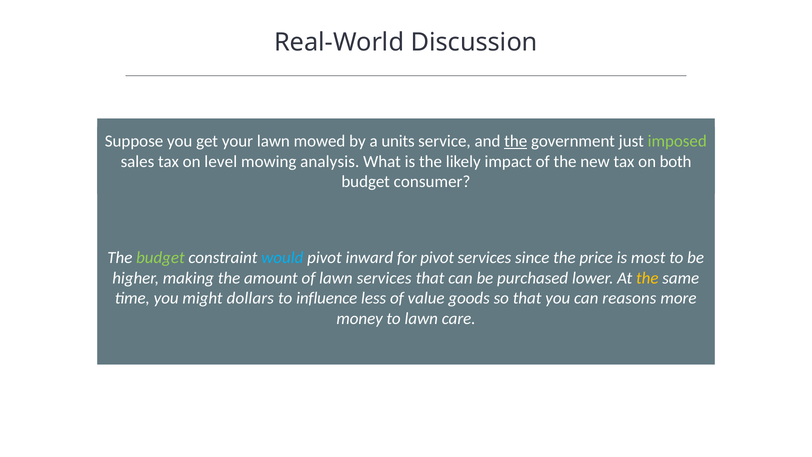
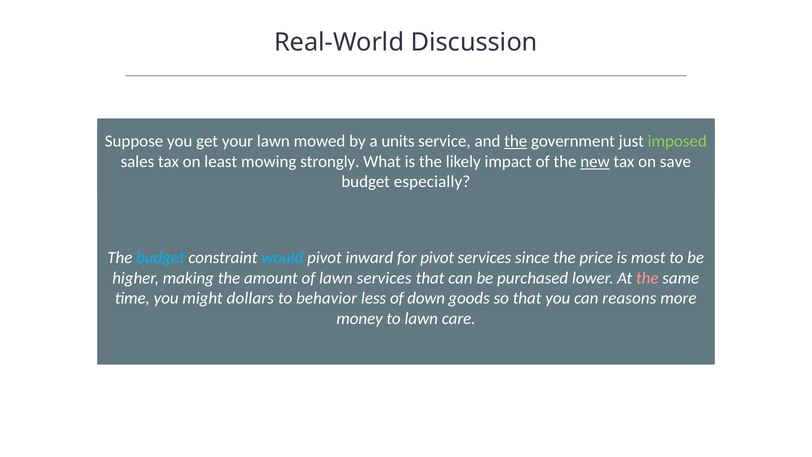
level: level -> least (221, 161)
analysis: analysis -> strongly (330, 161)
new underline: none -> present (595, 161)
both: both -> save (675, 161)
consumer: consumer -> especially (432, 182)
budget colour: light green -> light blue (160, 258)
the colour: yellow -> pink (647, 278)
influence: influence -> behavior (327, 298)
value: value -> down (426, 298)
